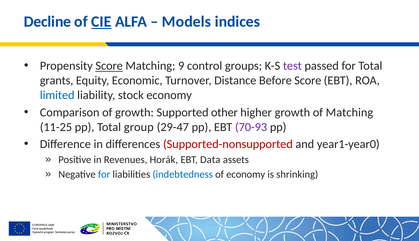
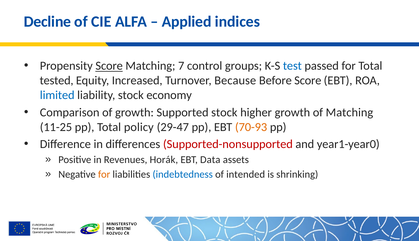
CIE underline: present -> none (101, 22)
Models: Models -> Applied (187, 22)
9: 9 -> 7 (181, 66)
test colour: purple -> blue (292, 66)
grants: grants -> tested (57, 81)
Economic: Economic -> Increased (137, 81)
Distance: Distance -> Because (235, 81)
Supported other: other -> stock (224, 113)
group: group -> policy (139, 127)
70-93 colour: purple -> orange (251, 127)
for colour: blue -> orange (104, 175)
of economy: economy -> intended (246, 175)
